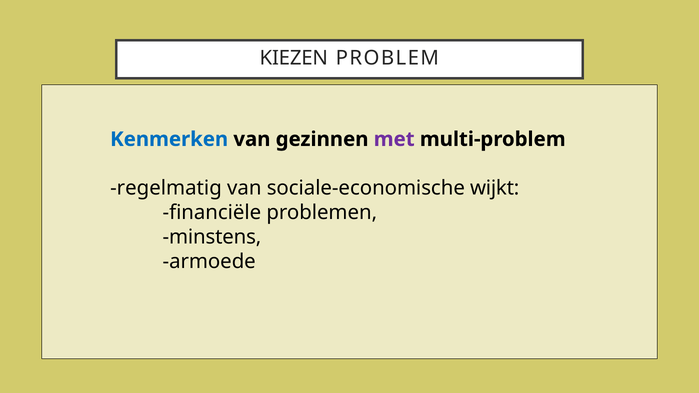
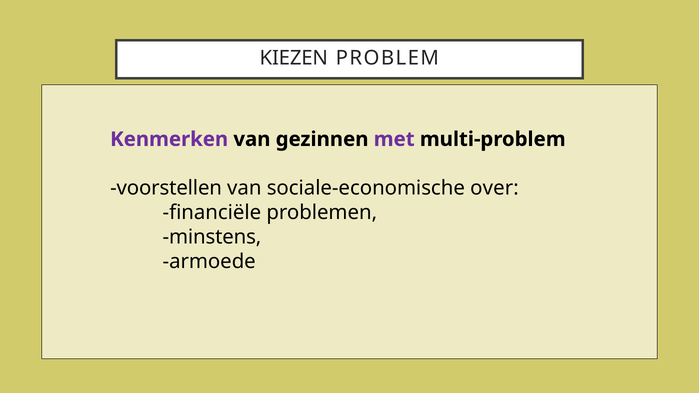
Kenmerken colour: blue -> purple (169, 139)
regelmatig: regelmatig -> voorstellen (166, 188)
wijkt: wijkt -> over (494, 188)
